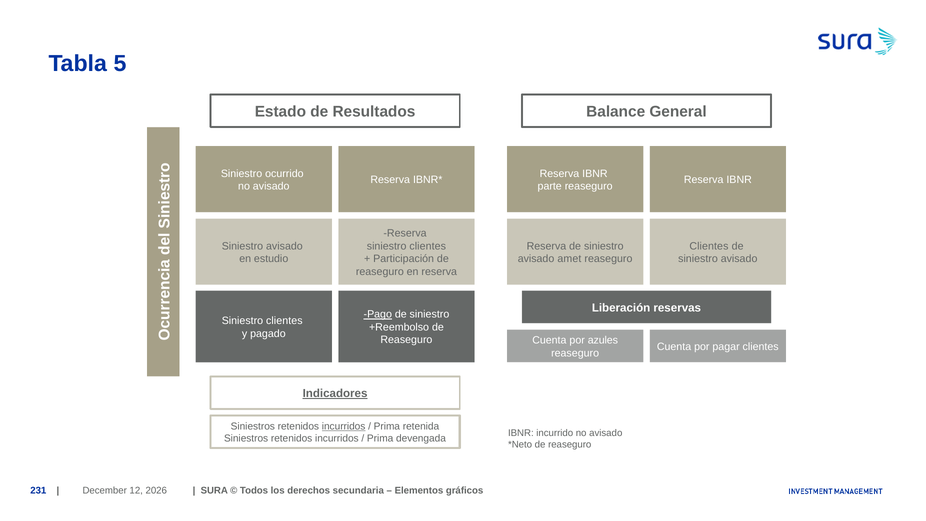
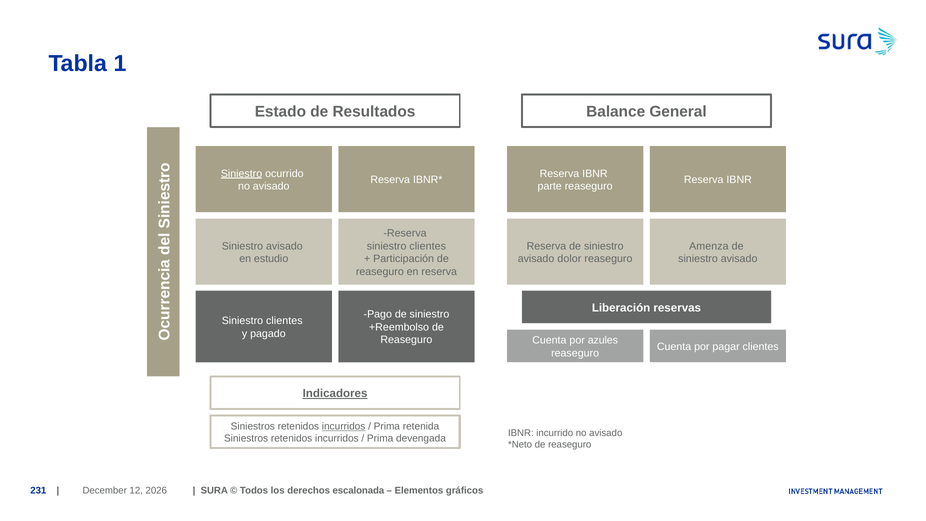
5: 5 -> 1 (120, 63)
Siniestro underline: none -> present (242, 174)
Clientes: Clientes -> Amenza (709, 246)
amet: amet -> dolor (569, 259)
Pago underline: present -> none (378, 314)
secundaria: secundaria -> escalonada (358, 490)
